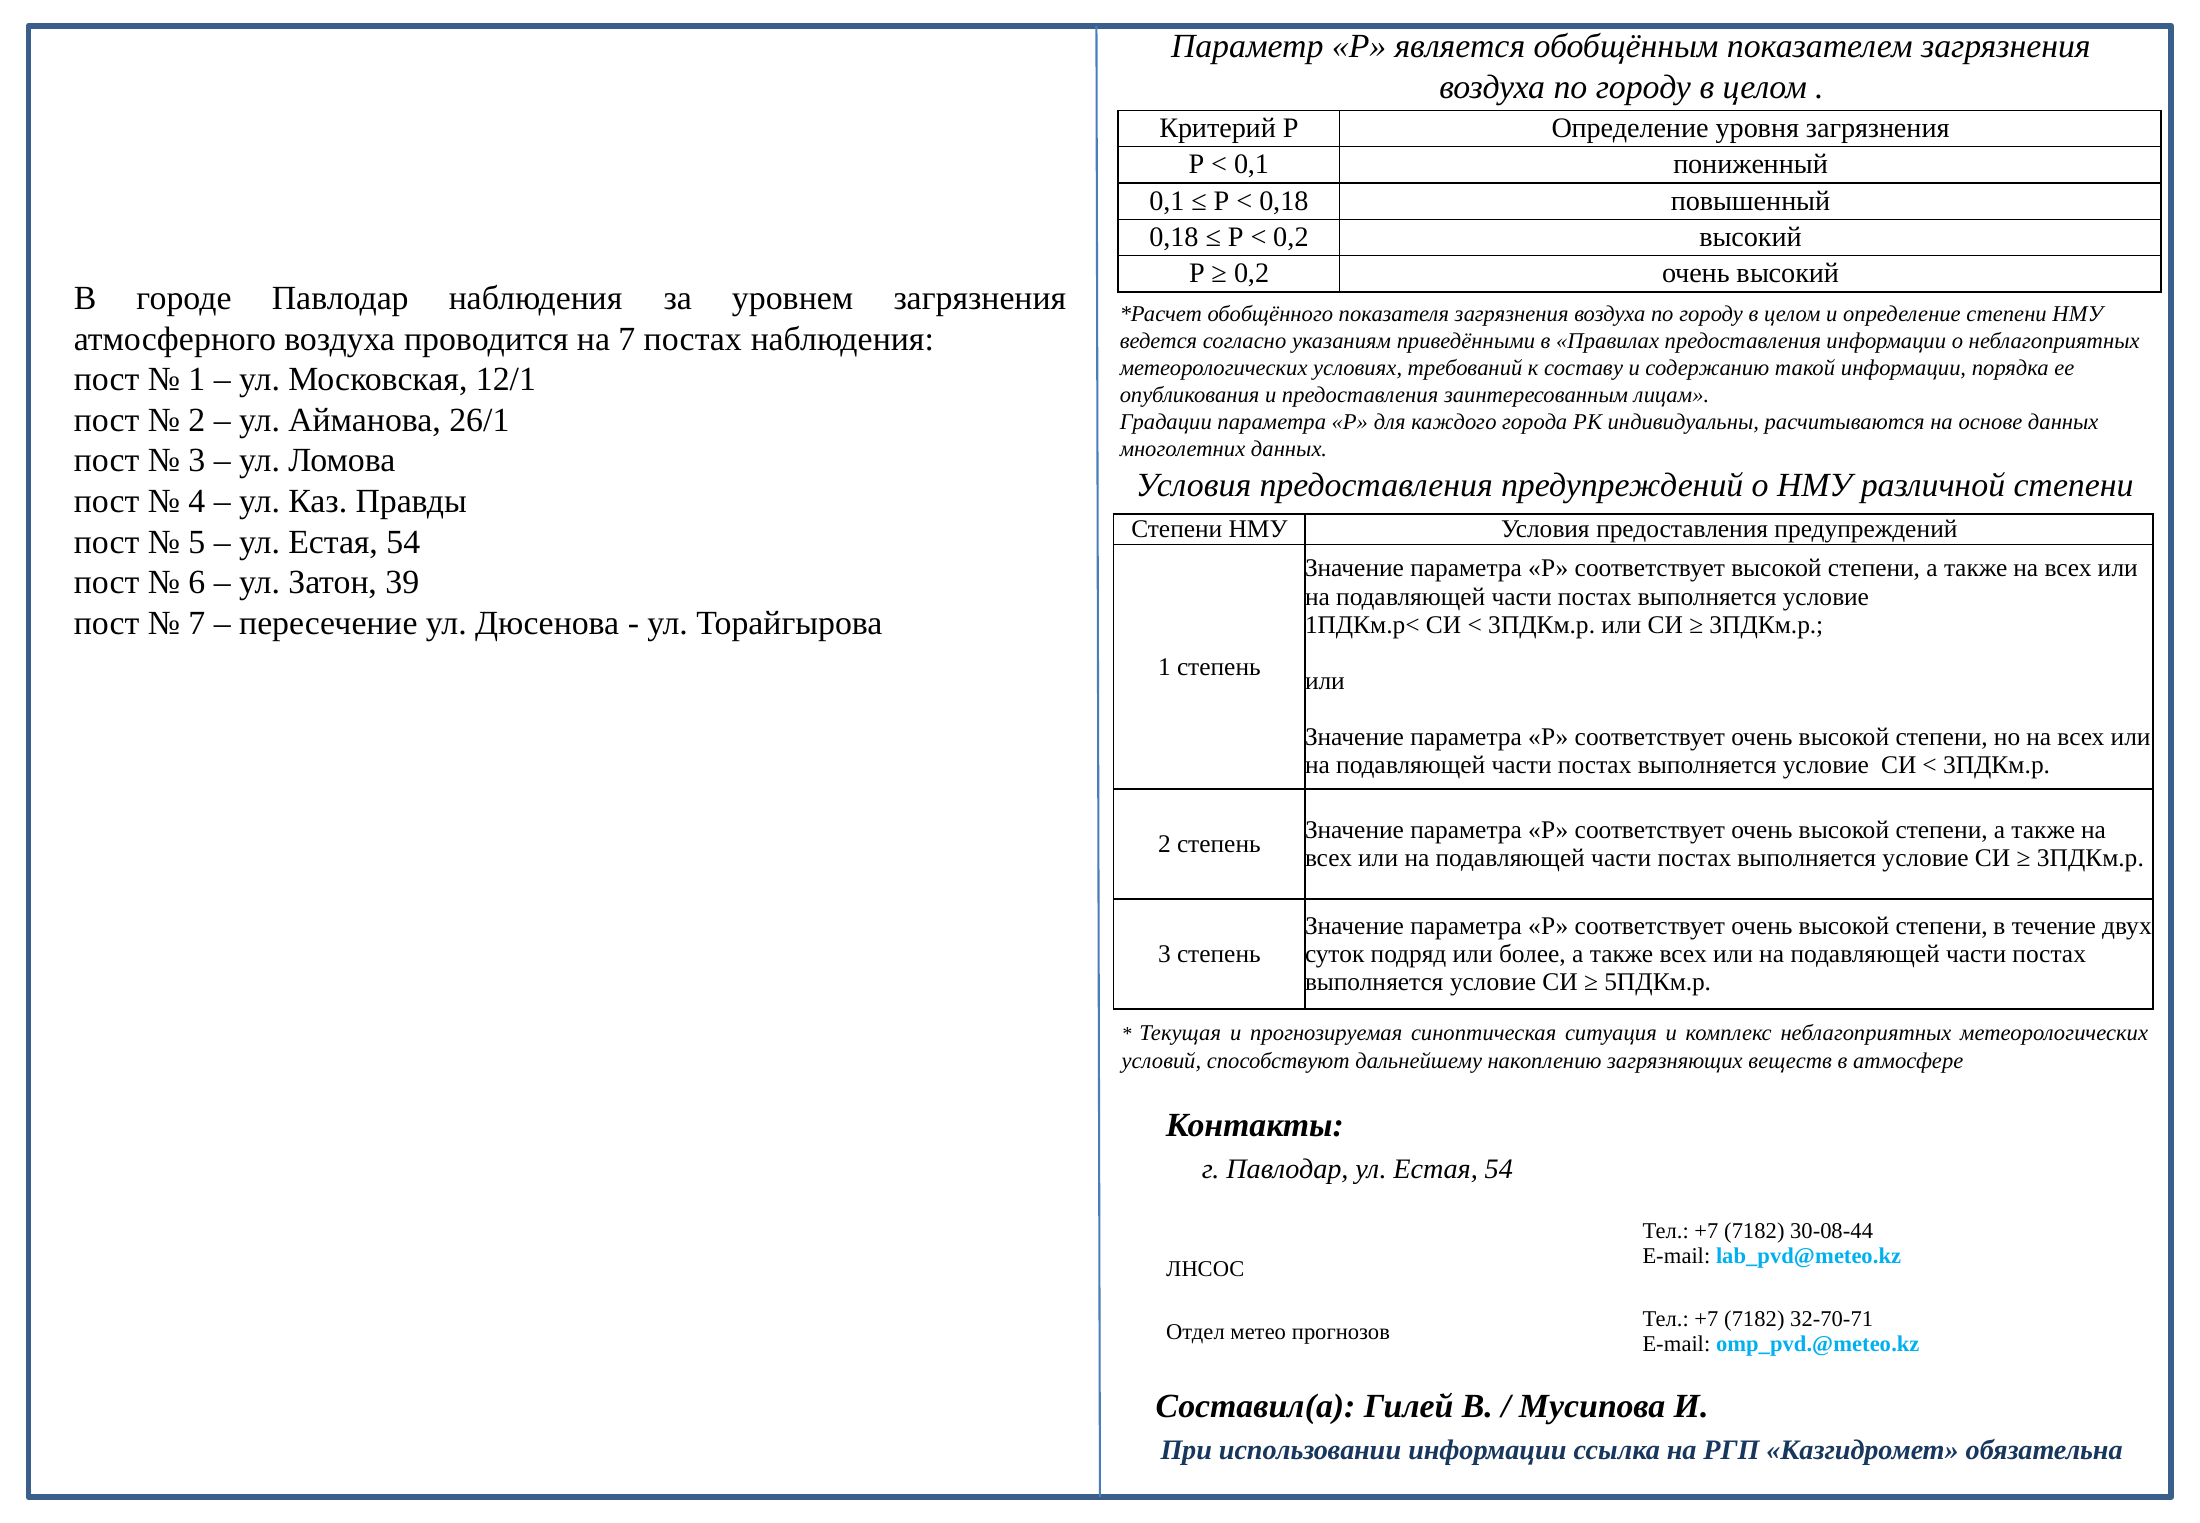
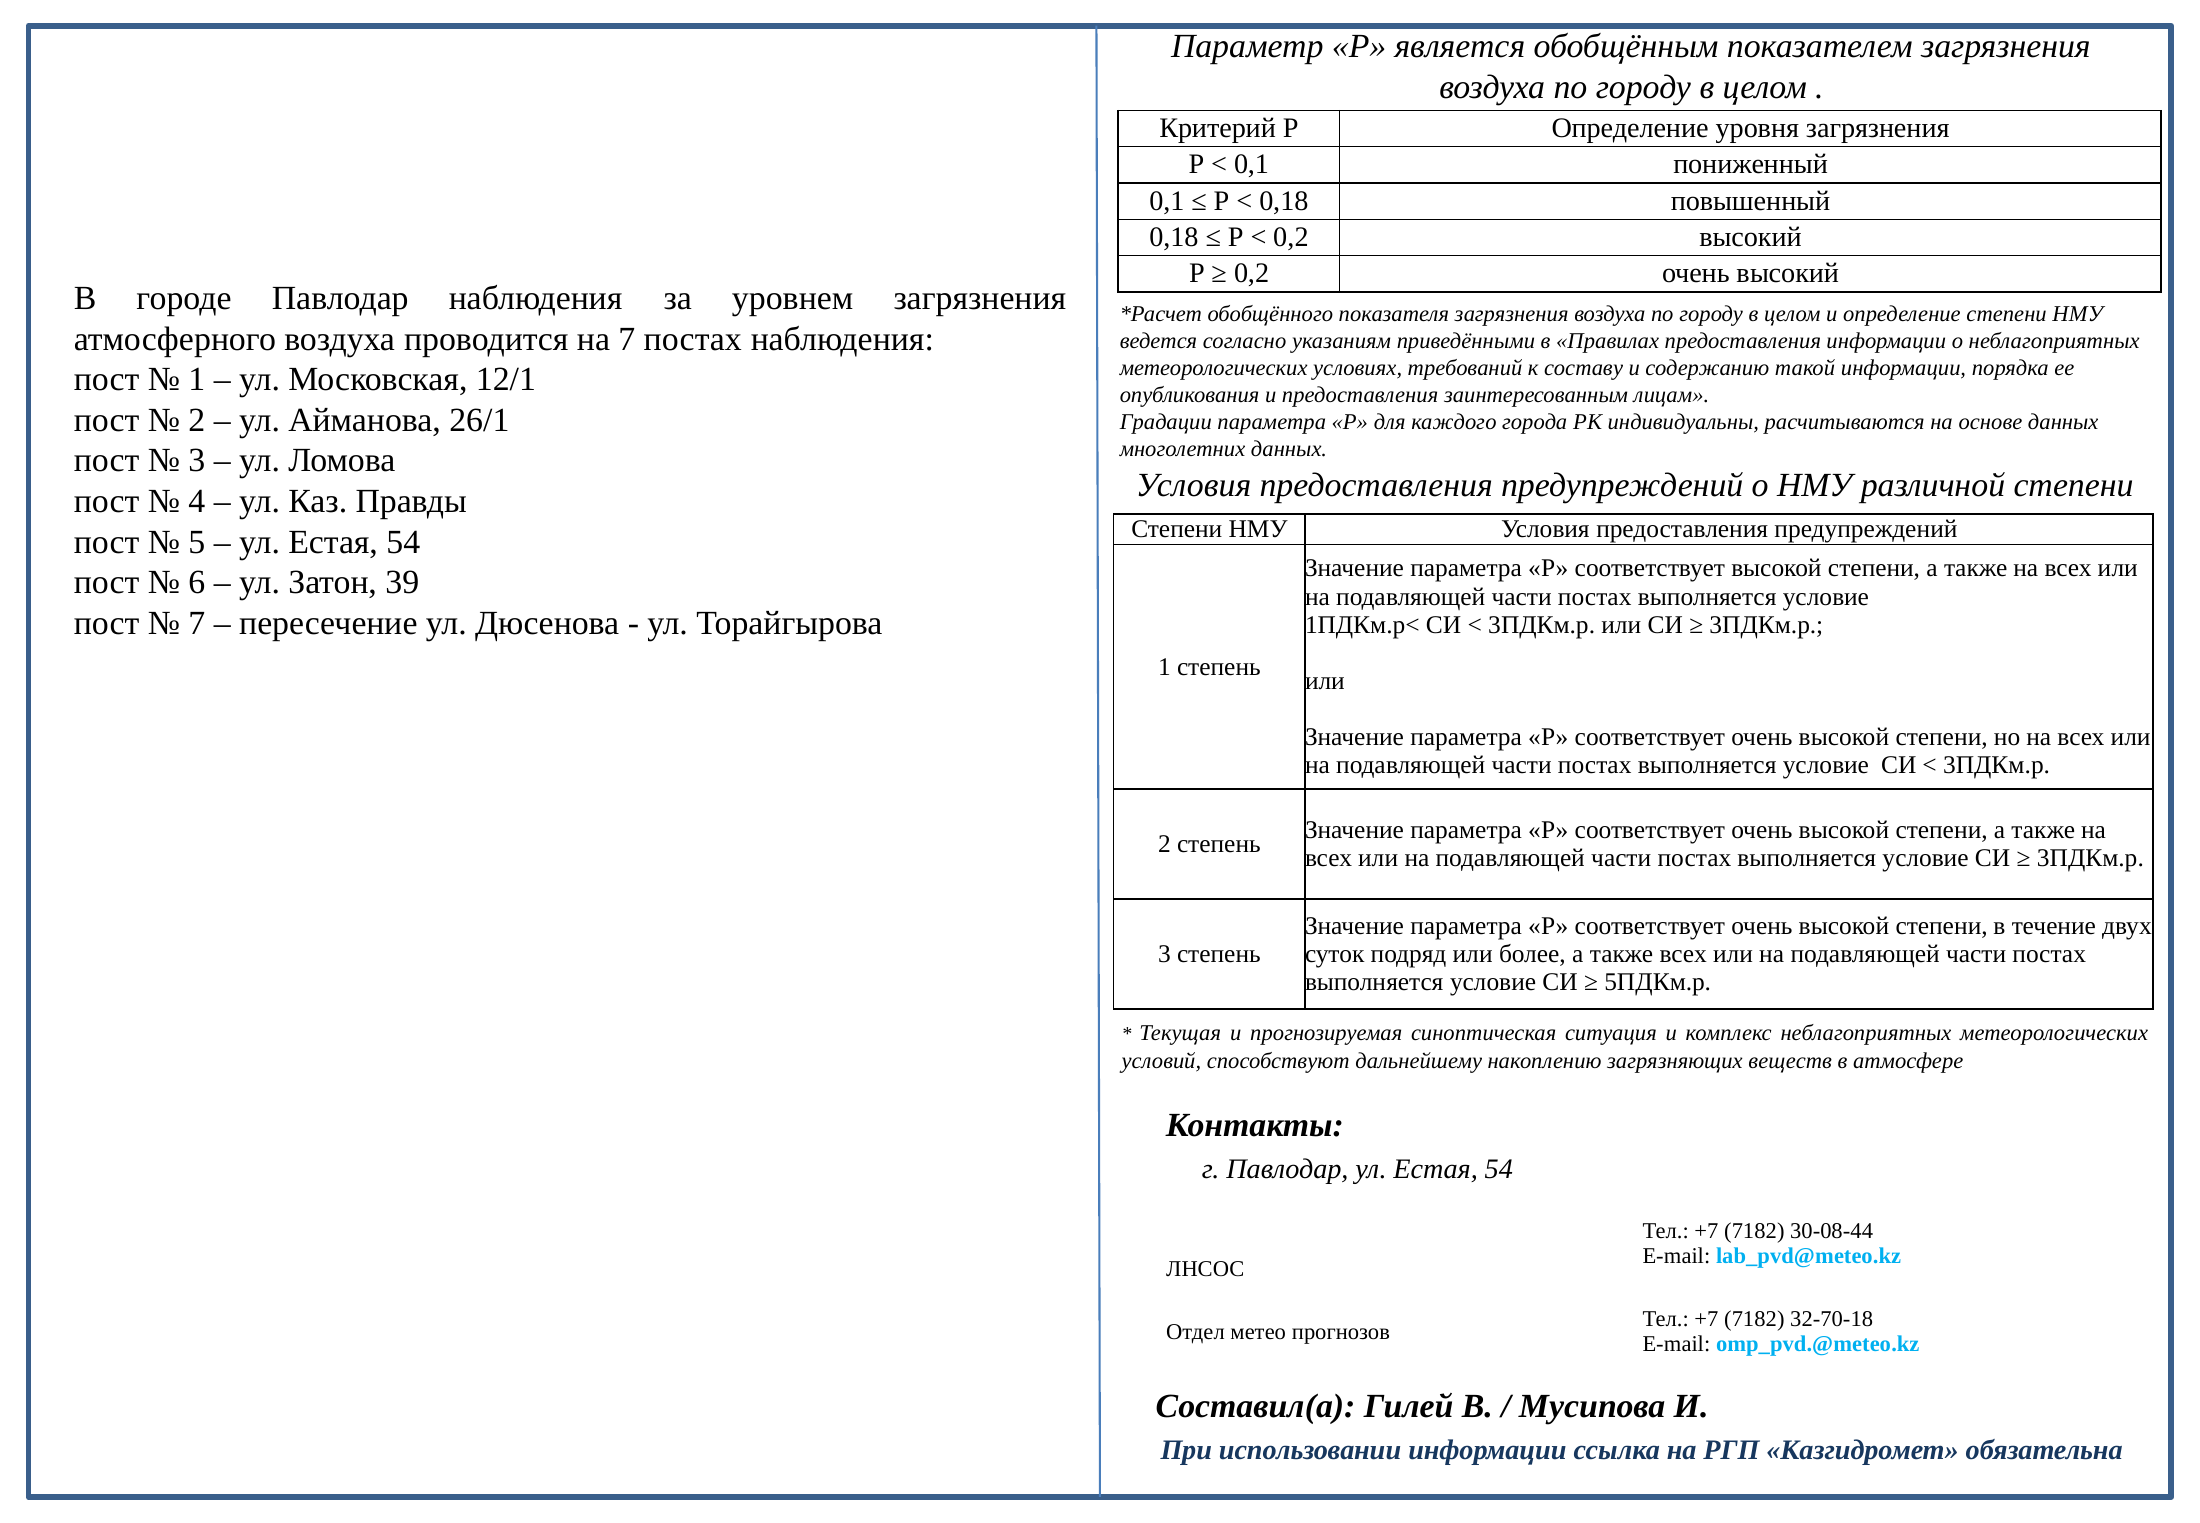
32-70-71: 32-70-71 -> 32-70-18 (1832, 1319)
